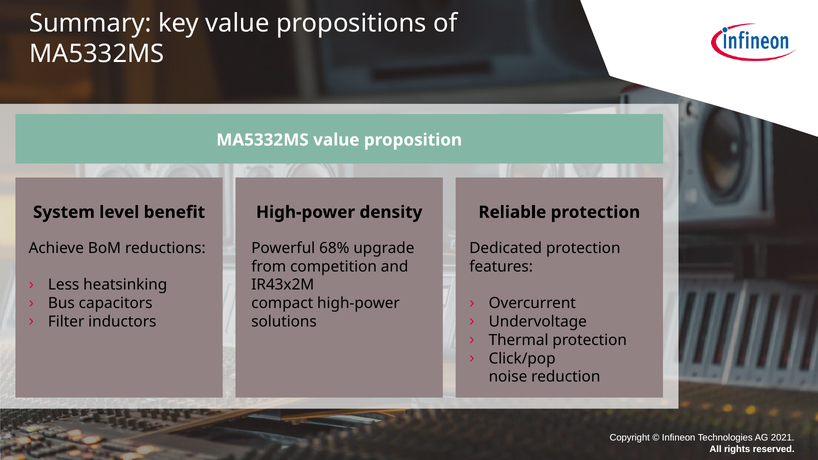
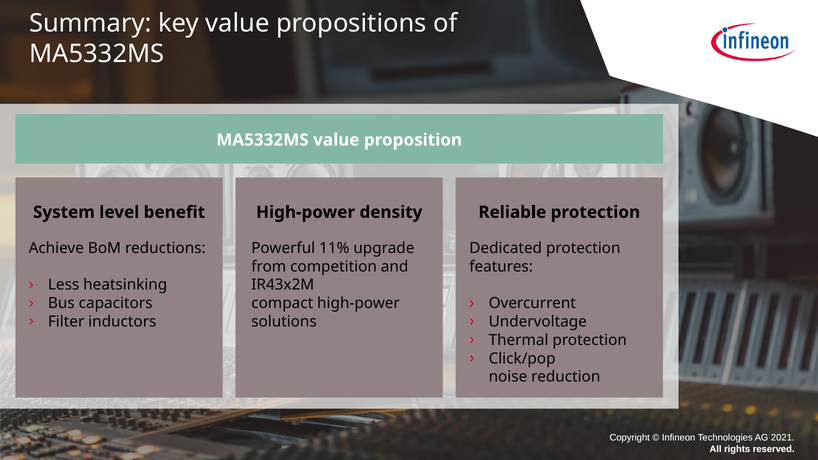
68%: 68% -> 11% (334, 248)
